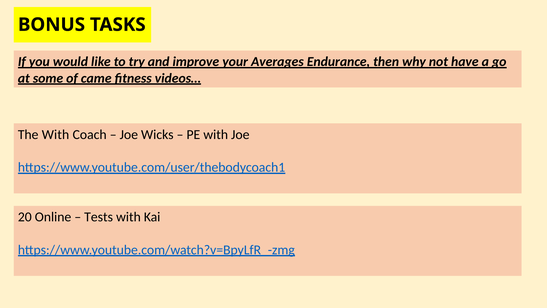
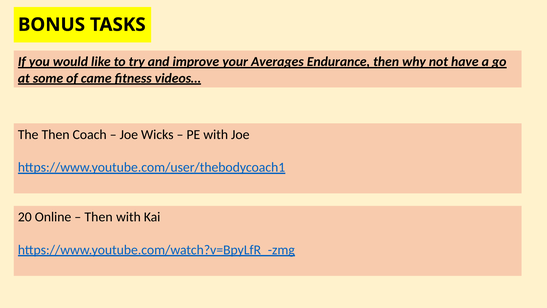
The With: With -> Then (56, 134)
Tests: Tests -> Then (99, 217)
